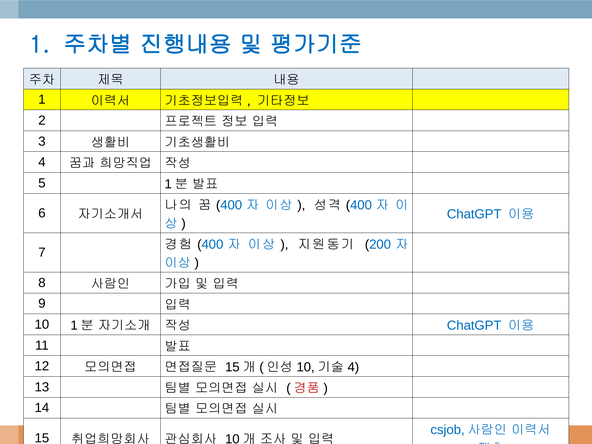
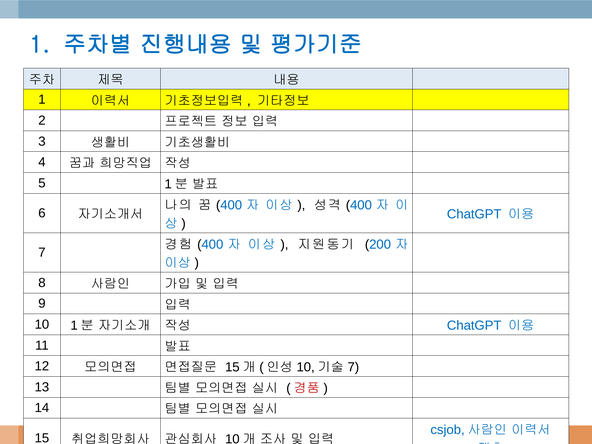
4: 4 -> 7 (353, 367)
